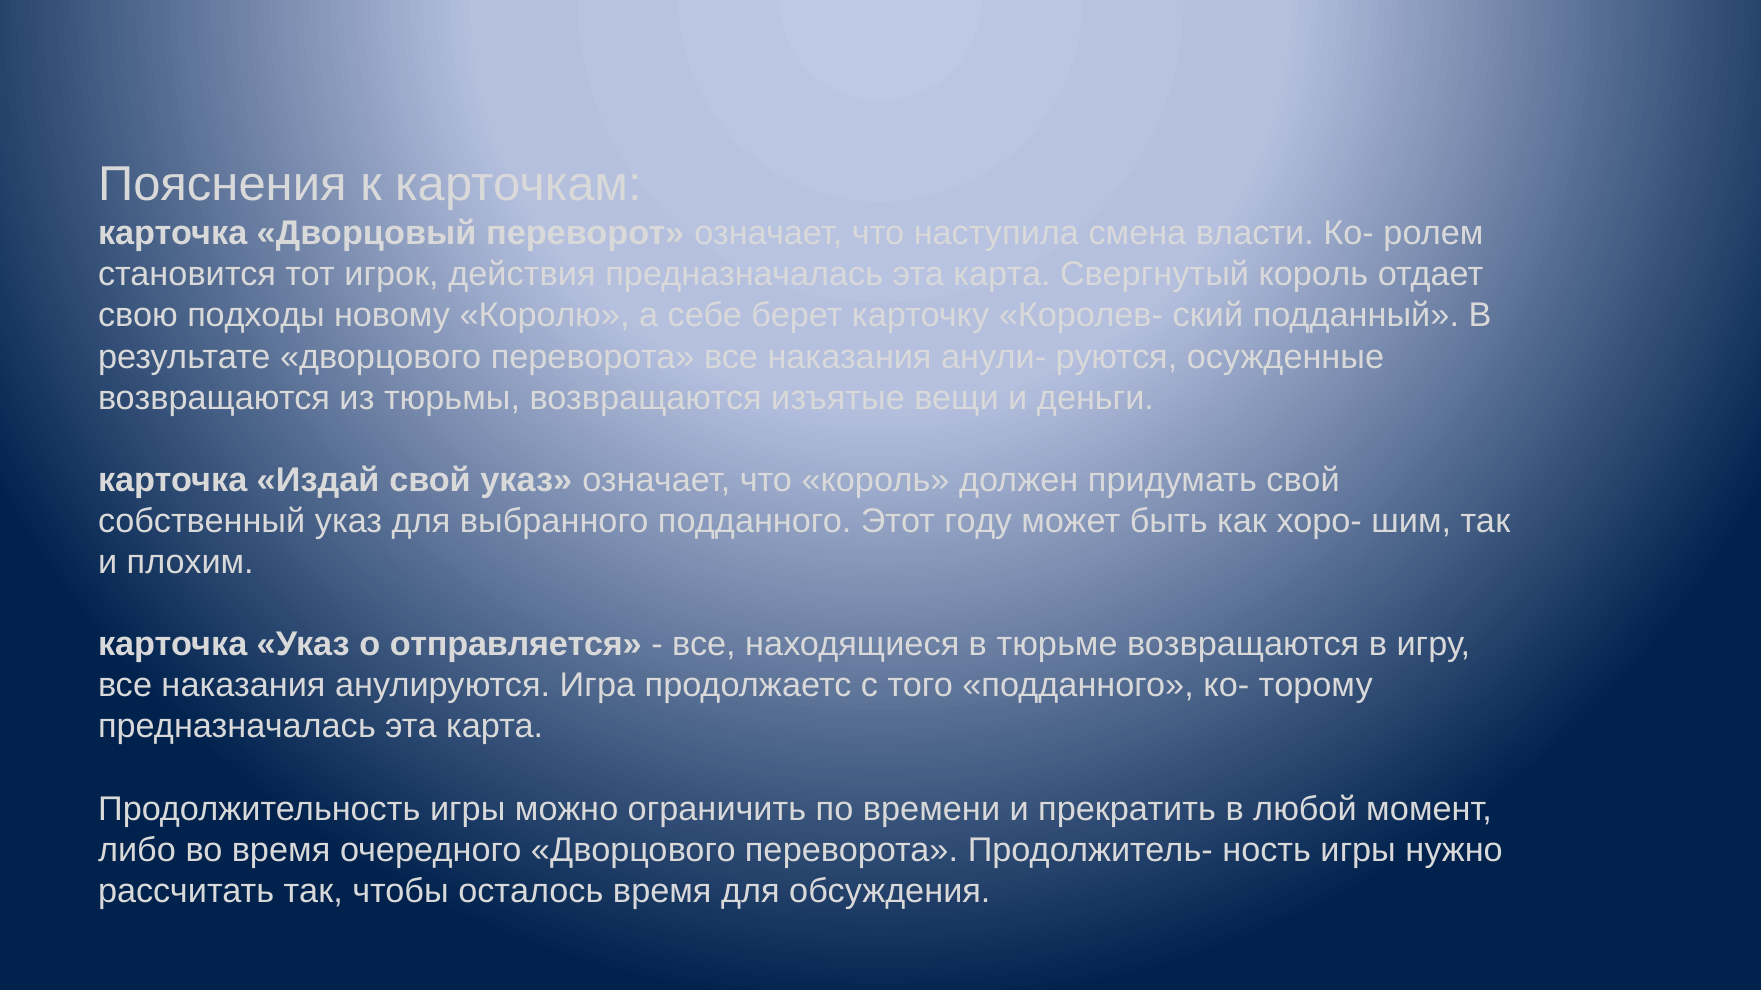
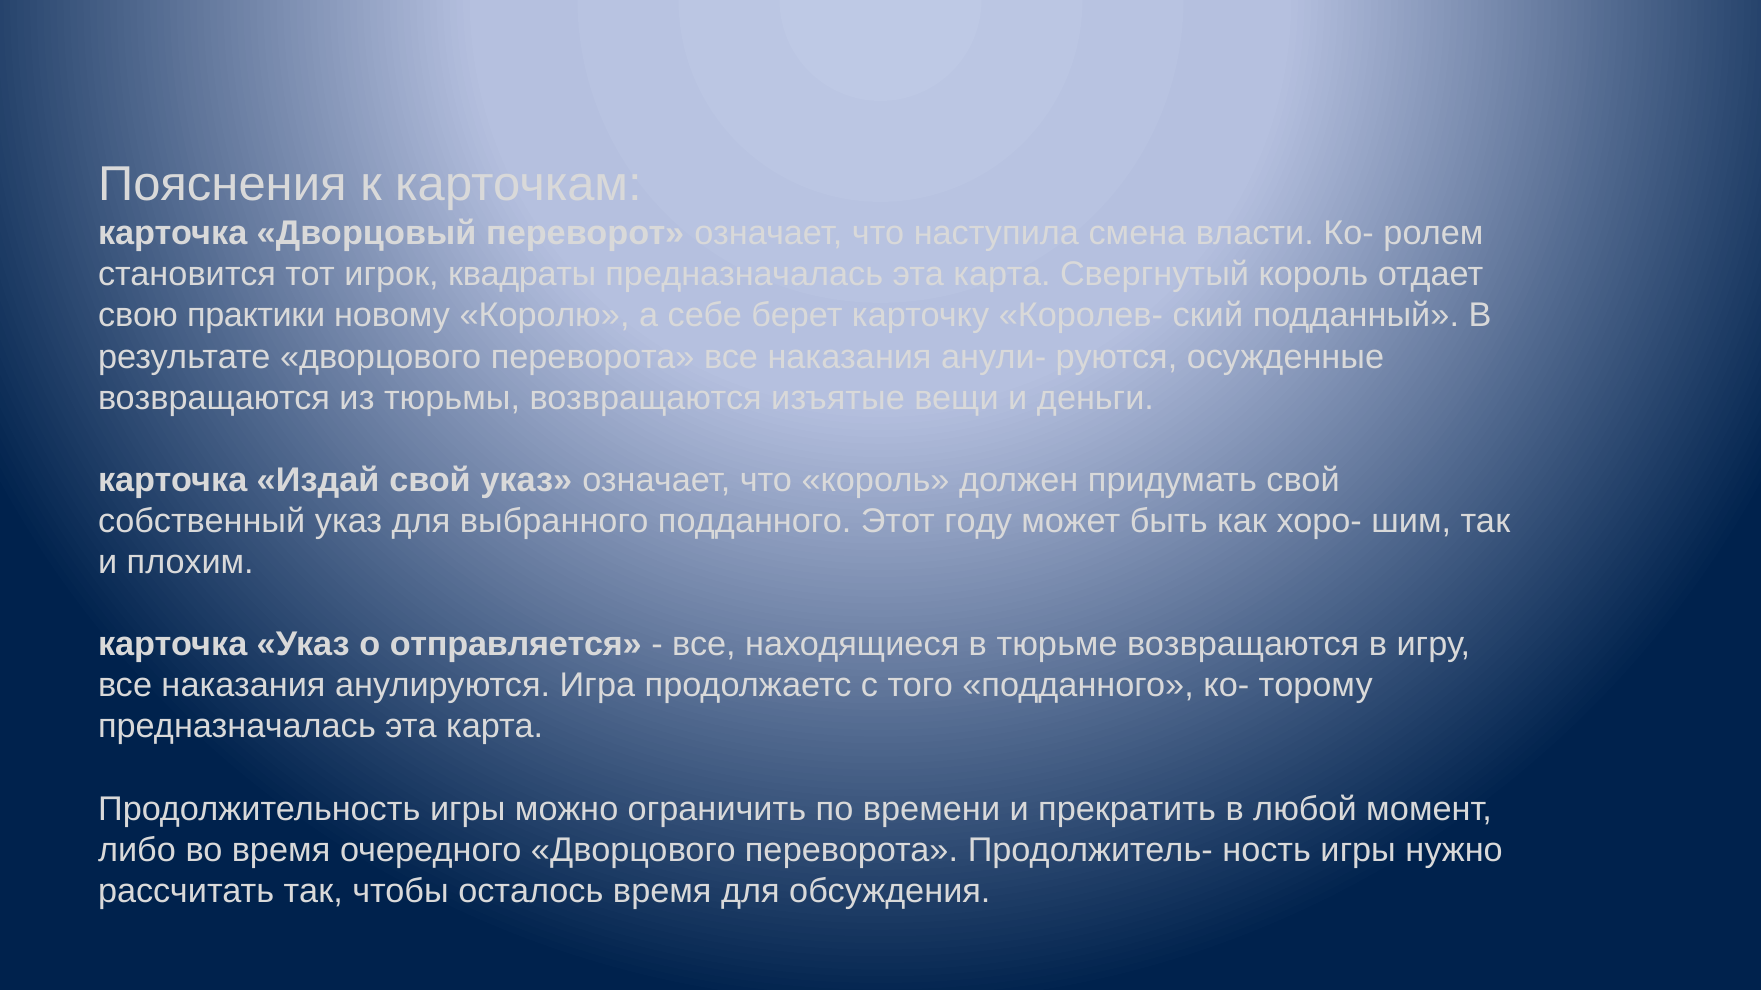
действия: действия -> квадраты (522, 275)
подходы: подходы -> практики (256, 316)
